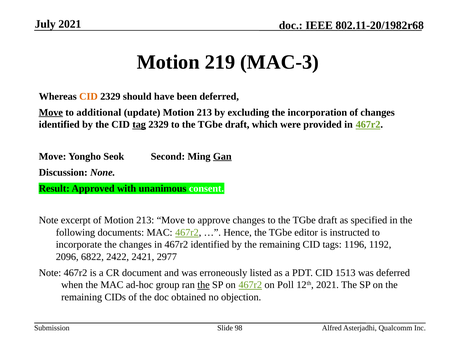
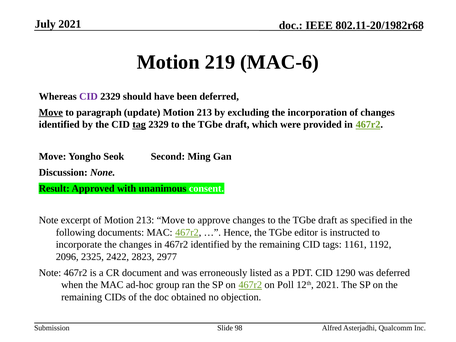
MAC-3: MAC-3 -> MAC-6 (280, 62)
CID colour: orange -> purple (88, 96)
additional: additional -> paragraph (99, 112)
Gan underline: present -> none (222, 156)
1196: 1196 -> 1161 (355, 245)
6822: 6822 -> 2325 (92, 257)
2421: 2421 -> 2823 (143, 257)
1513: 1513 -> 1290 (345, 273)
the underline: present -> none (204, 285)
